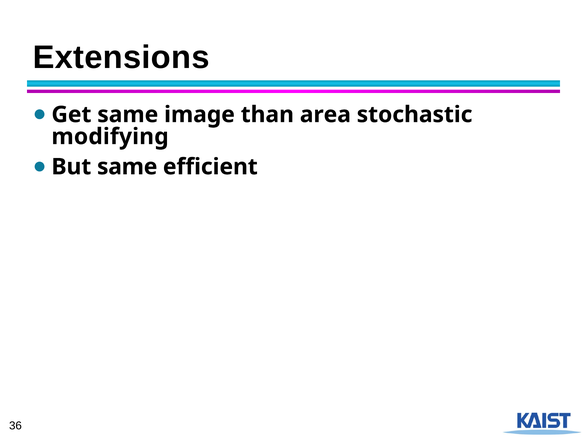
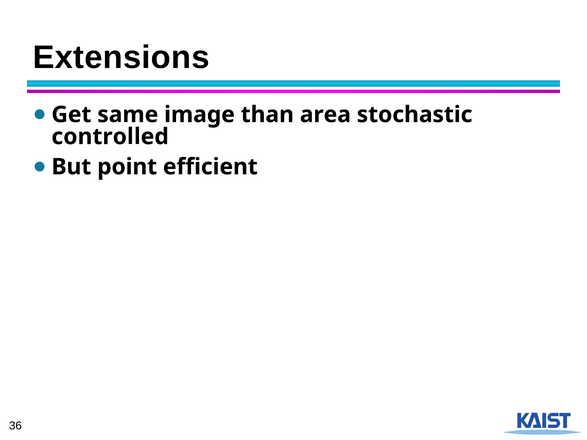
modifying: modifying -> controlled (110, 137)
But same: same -> point (127, 167)
